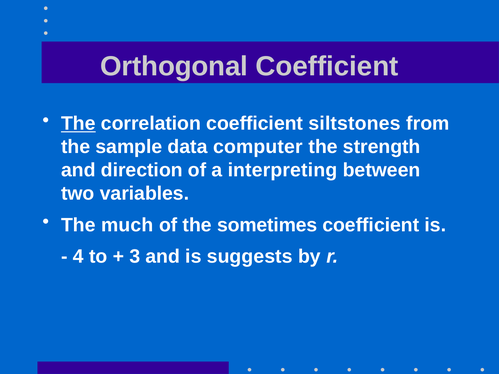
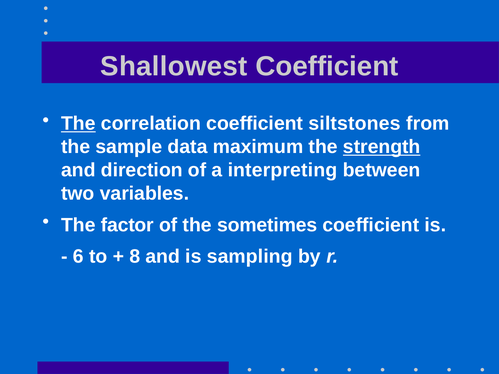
Orthogonal: Orthogonal -> Shallowest (174, 66)
computer: computer -> maximum (258, 147)
strength underline: none -> present (382, 147)
much: much -> factor (127, 225)
4: 4 -> 6 (78, 257)
3: 3 -> 8 (135, 257)
suggests: suggests -> sampling (250, 257)
